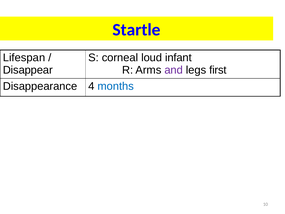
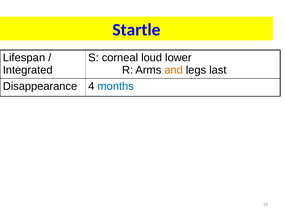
infant: infant -> lower (178, 58)
Disappear: Disappear -> Integrated (28, 70)
and colour: purple -> orange (174, 70)
first: first -> last (218, 70)
